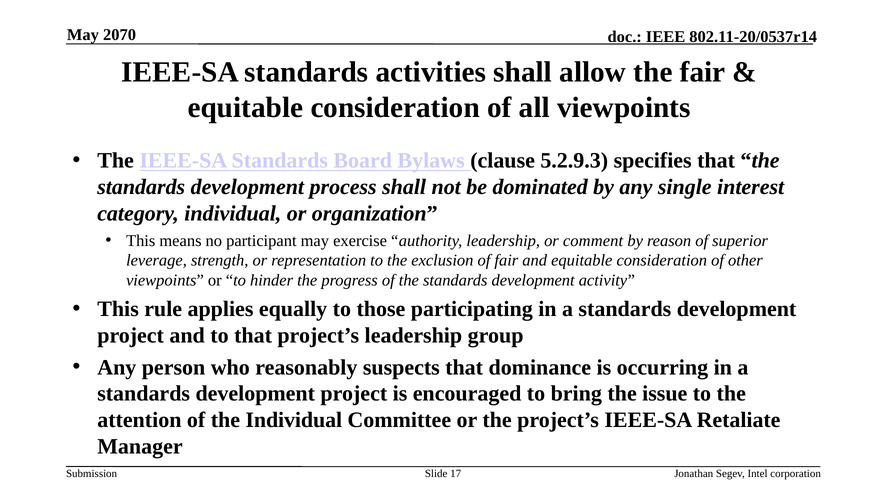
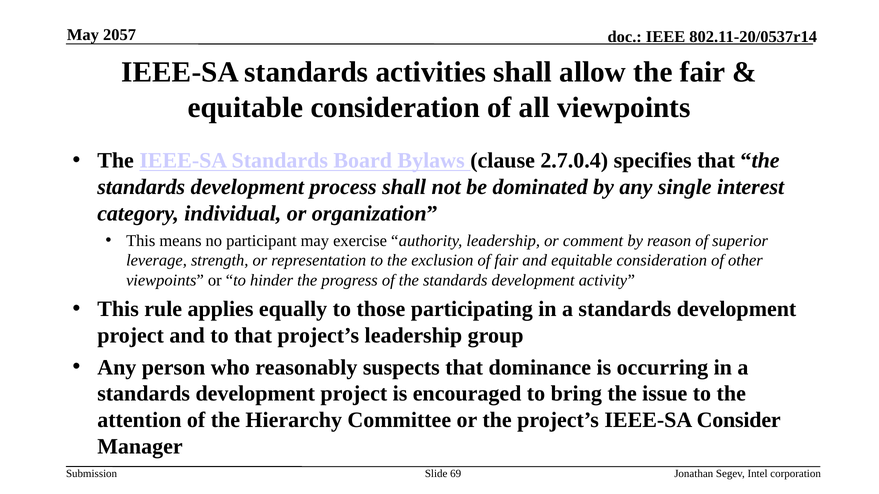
2070: 2070 -> 2057 (120, 35)
5.2.9.3: 5.2.9.3 -> 2.7.0.4 (574, 161)
the Individual: Individual -> Hierarchy (294, 420)
Retaliate: Retaliate -> Consider (739, 420)
17: 17 -> 69 (456, 474)
